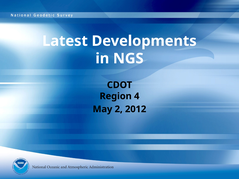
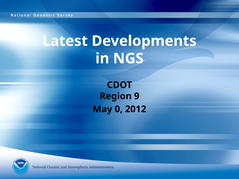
4: 4 -> 9 (137, 96)
2: 2 -> 0 (119, 109)
